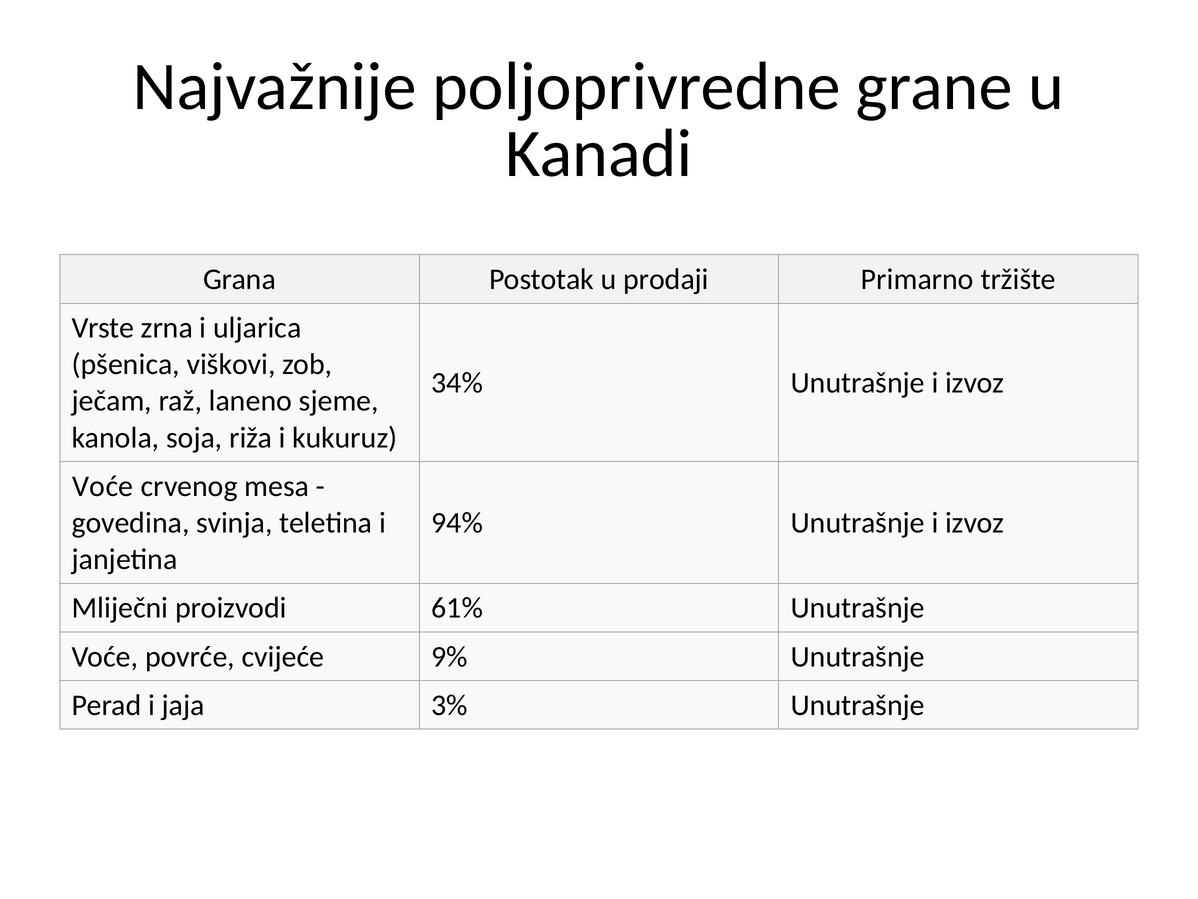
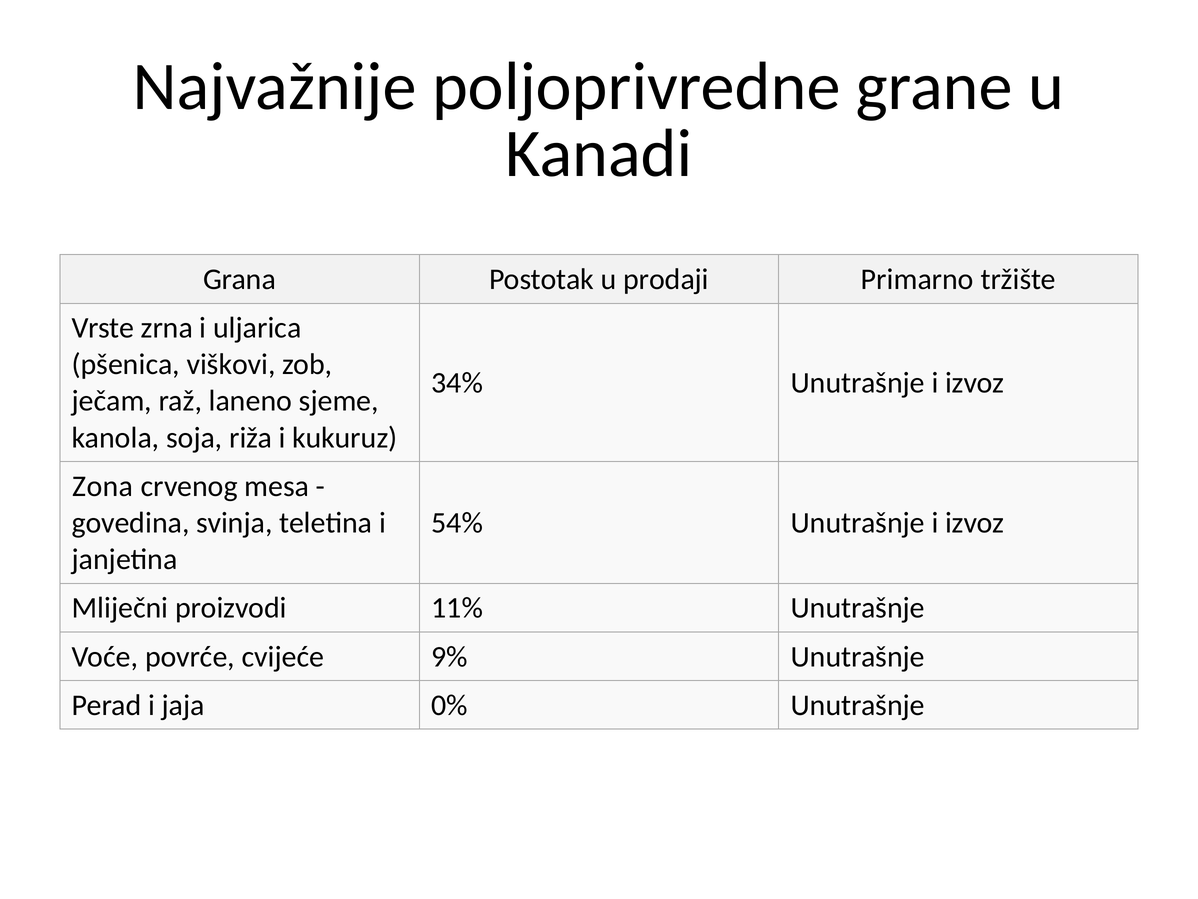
Voće: Voće -> Zona (103, 486)
94%: 94% -> 54% (457, 523)
61%: 61% -> 11% (457, 608)
3%: 3% -> 0% (450, 705)
